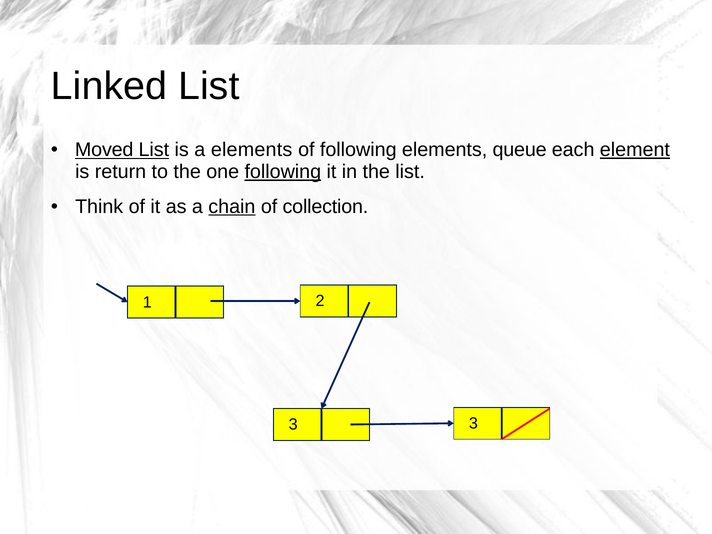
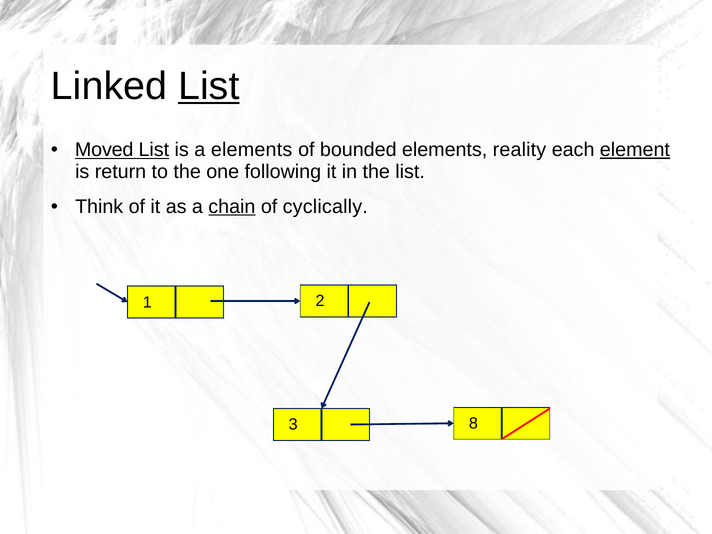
List underline: none -> present (209, 86)
of following: following -> bounded (358, 150)
queue: queue -> reality (519, 150)
following underline: present -> none (283, 172)
collection: collection -> cyclically (325, 207)
3 3: 3 -> 8 (473, 423)
